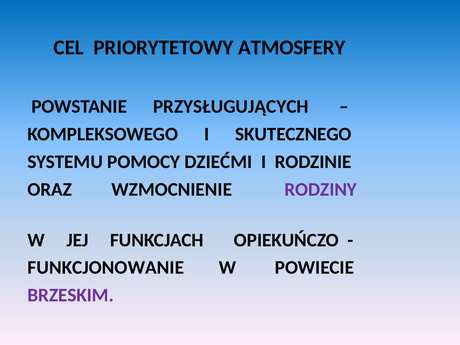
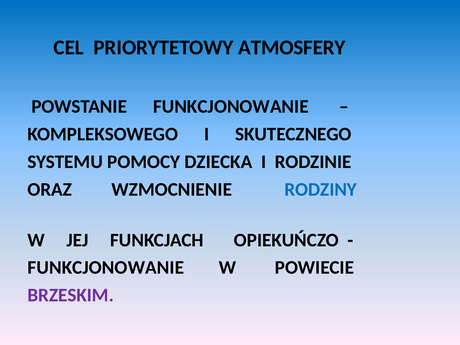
POWSTANIE PRZYSŁUGUJĄCYCH: PRZYSŁUGUJĄCYCH -> FUNKCJONOWANIE (231, 107)
DZIEĆMI: DZIEĆMI -> DZIECKA (218, 162)
RODZINY colour: purple -> blue (321, 189)
